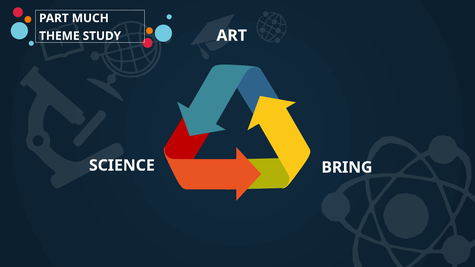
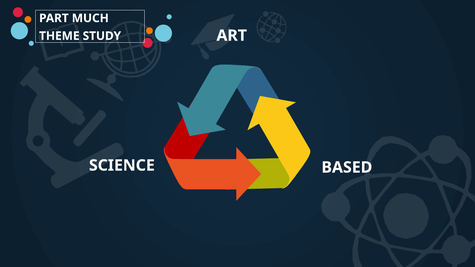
BRING: BRING -> BASED (347, 167)
